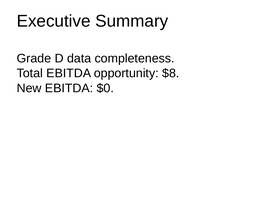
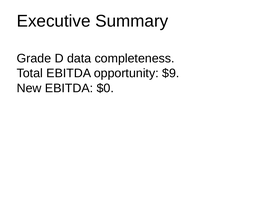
$8: $8 -> $9 (171, 73)
